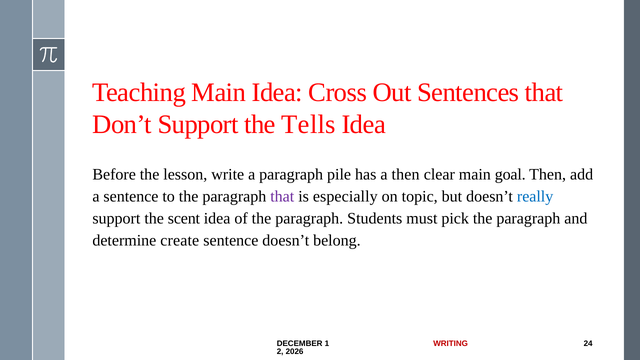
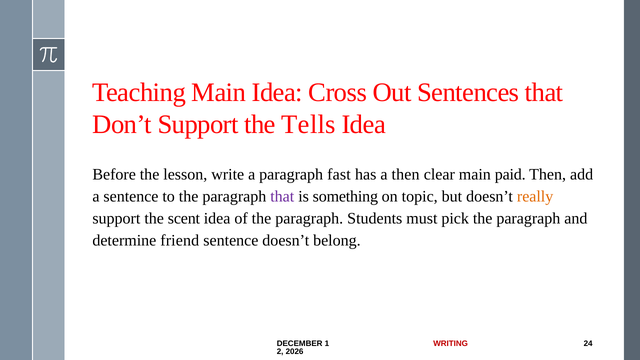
pile: pile -> fast (339, 174)
goal: goal -> paid (510, 174)
especially: especially -> something (345, 196)
really colour: blue -> orange (535, 196)
create: create -> friend (180, 241)
